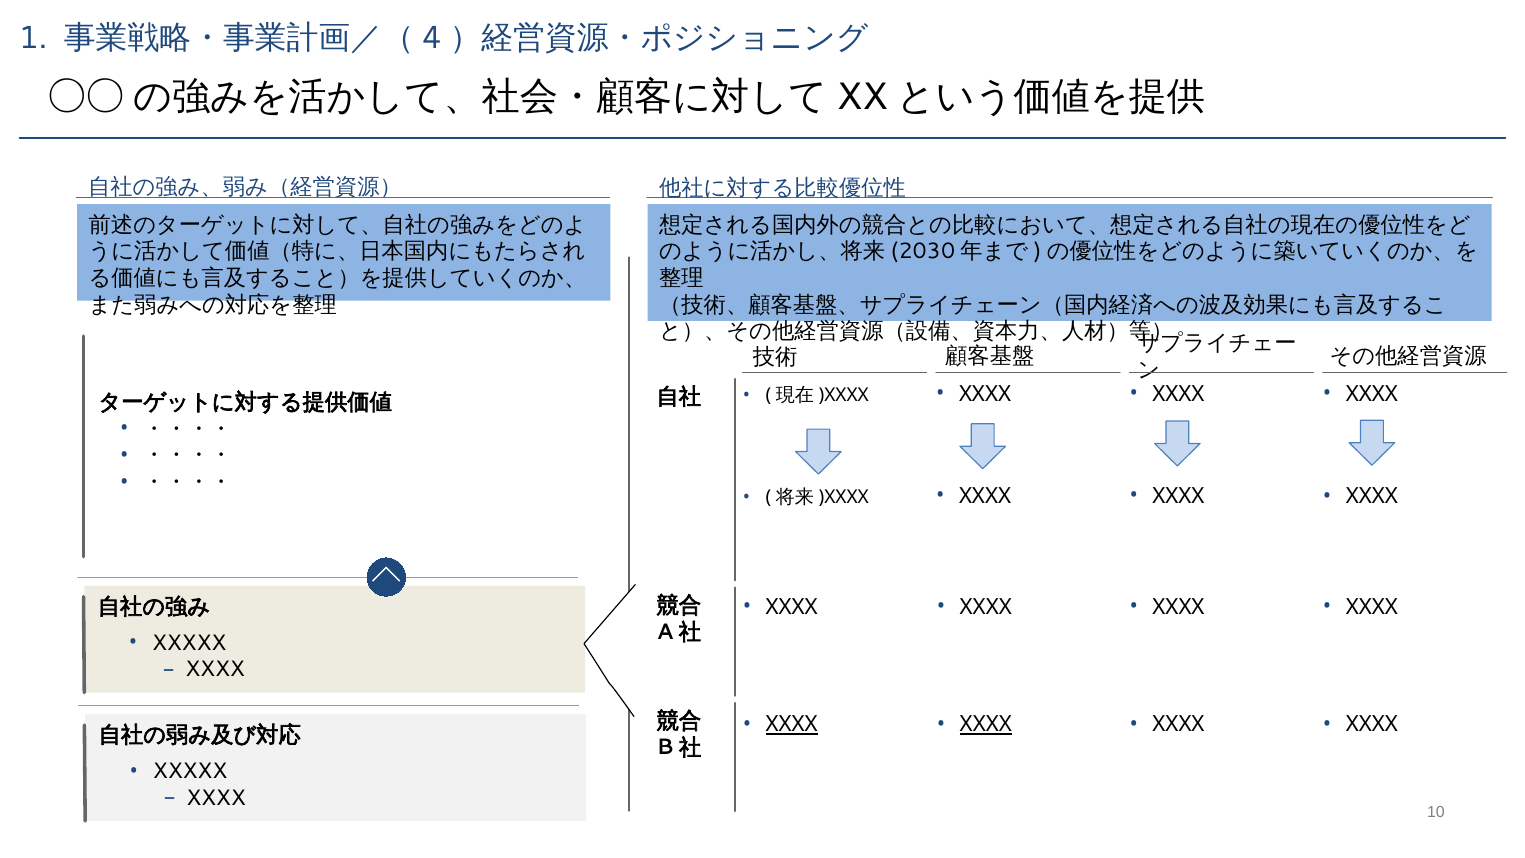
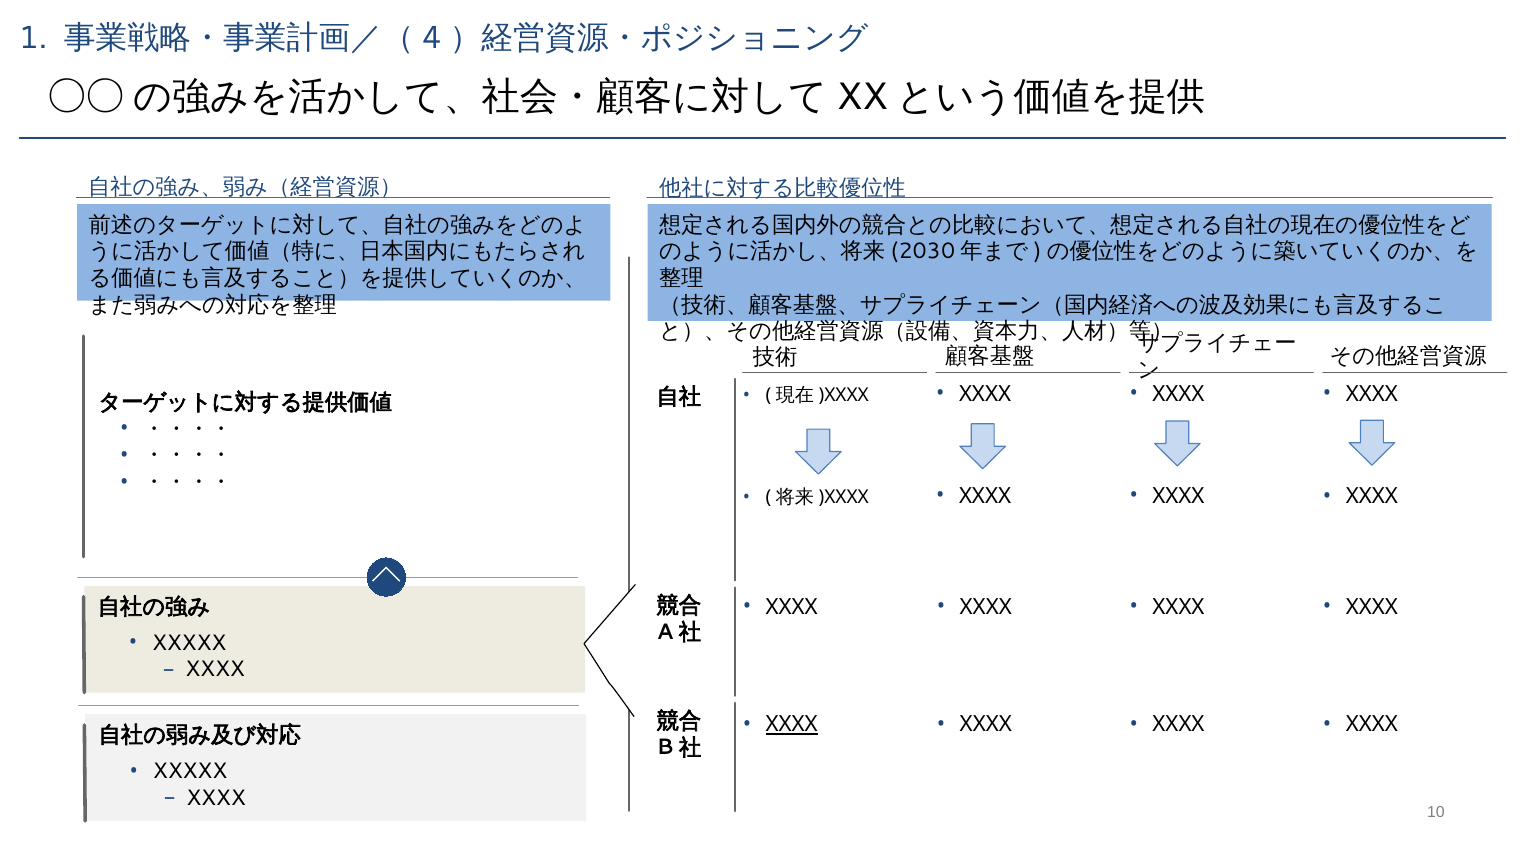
XXXX underline: present -> none (986, 724)
